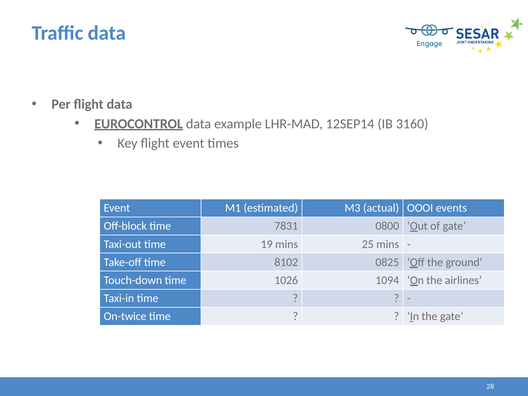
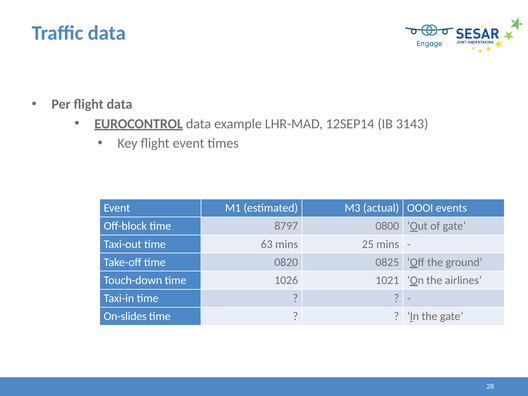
3160: 3160 -> 3143 (412, 124)
7831: 7831 -> 8797 (286, 226)
19: 19 -> 63 (267, 244)
8102: 8102 -> 0820 (286, 262)
1094: 1094 -> 1021 (387, 280)
On-twice: On-twice -> On-slides (125, 316)
